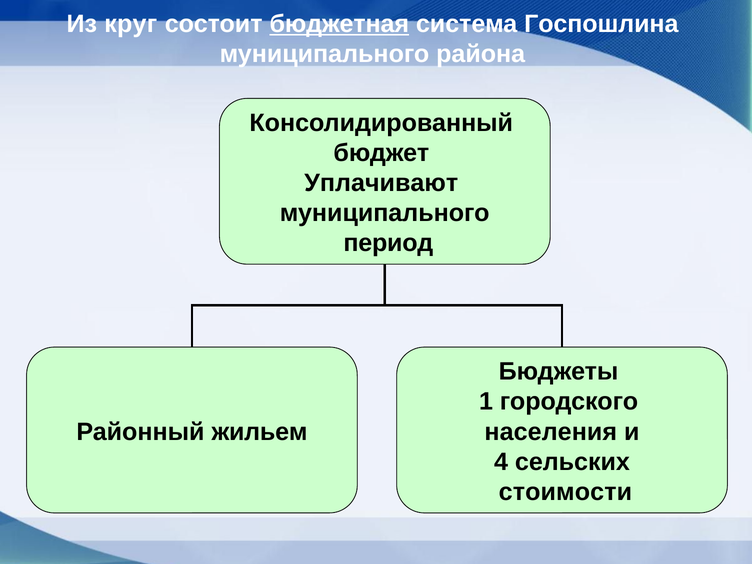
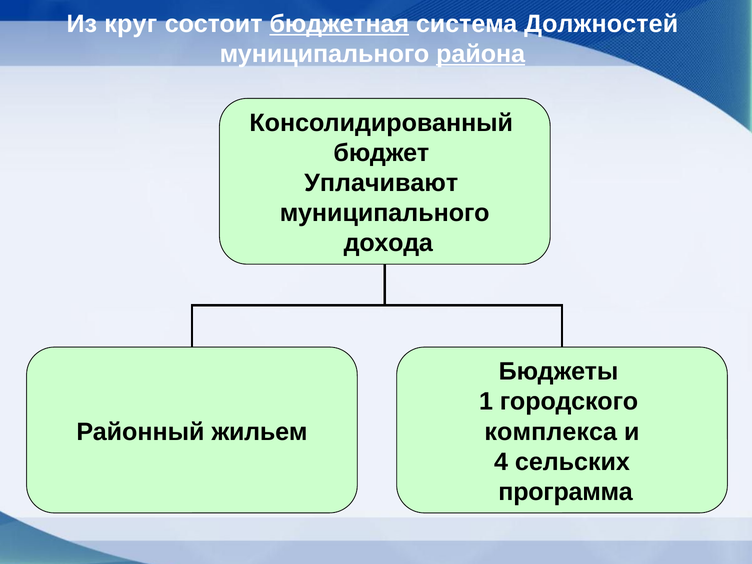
Госпошлина: Госпошлина -> Должностей (601, 24)
района underline: none -> present (481, 54)
период: период -> дохода (388, 243)
населения: населения -> комплекса (551, 432)
стоимости: стоимости -> программа (566, 492)
